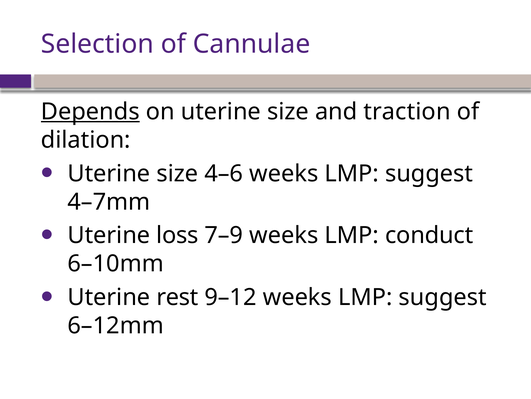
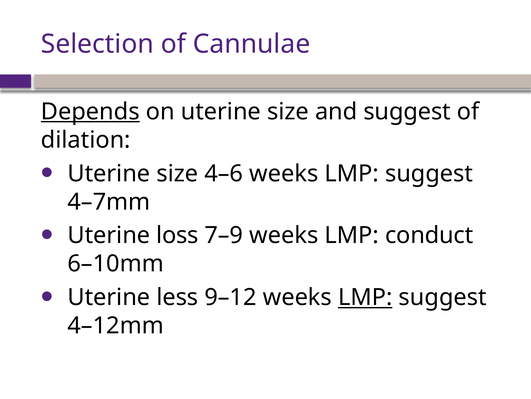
and traction: traction -> suggest (407, 111)
rest: rest -> less (177, 297)
LMP underline: none -> present (365, 297)
6–12mm: 6–12mm -> 4–12mm (116, 325)
